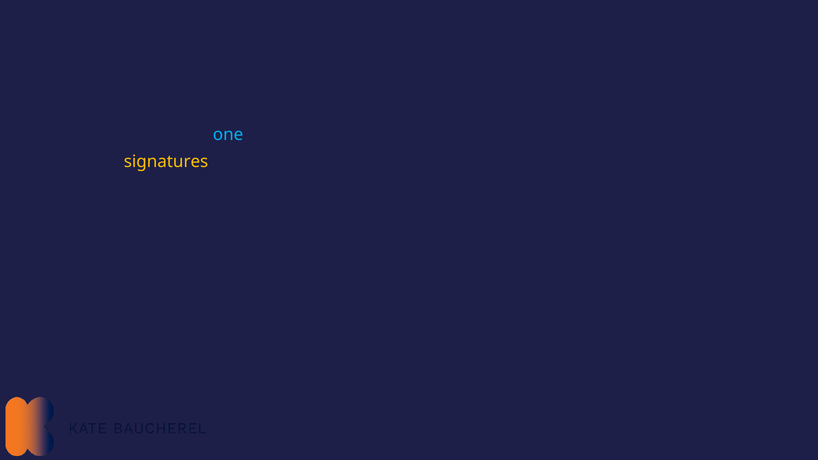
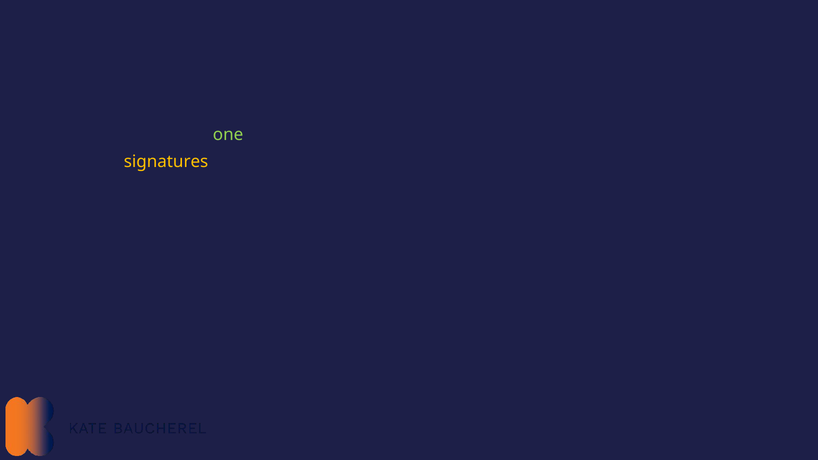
one colour: light blue -> light green (228, 134)
